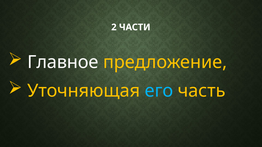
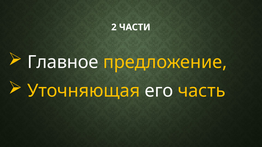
его colour: light blue -> white (159, 91)
